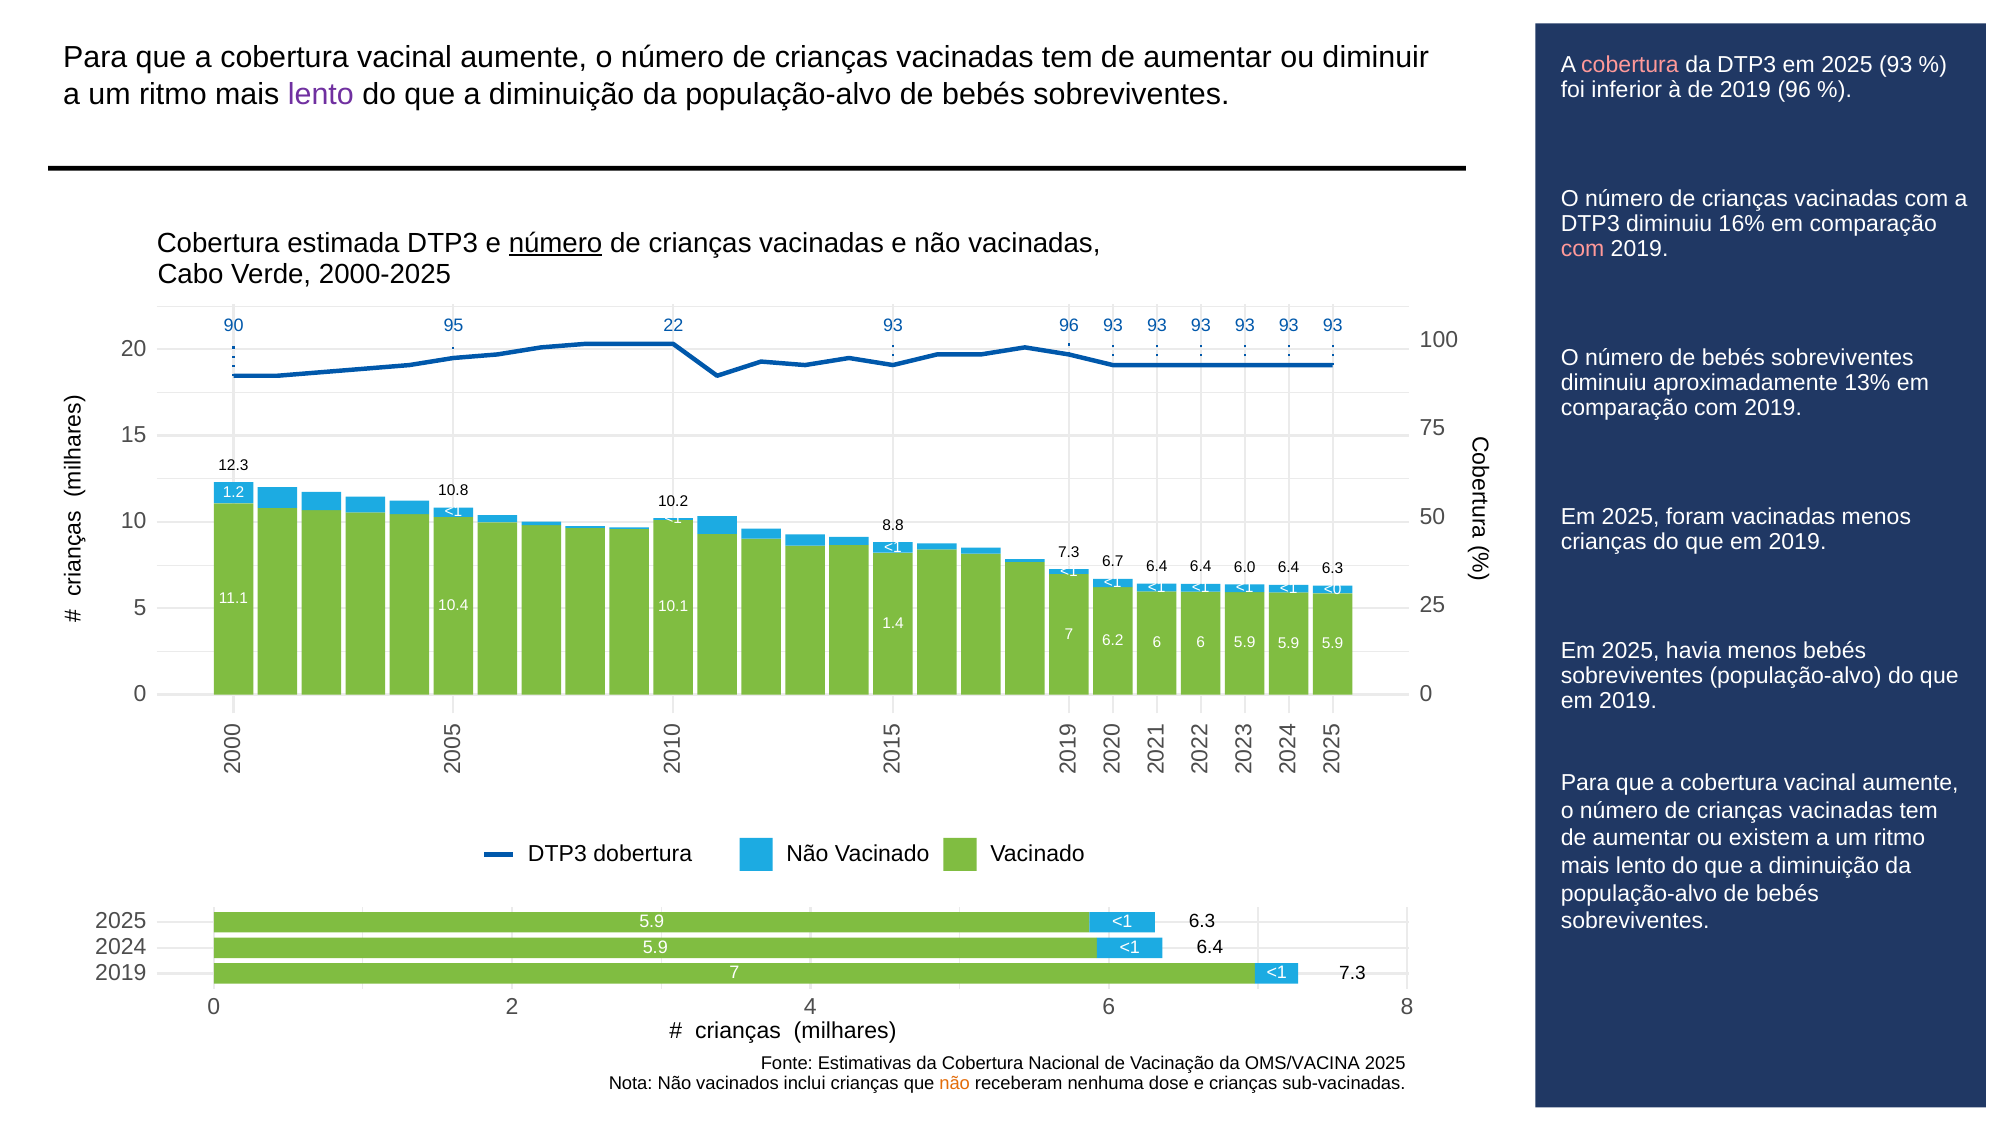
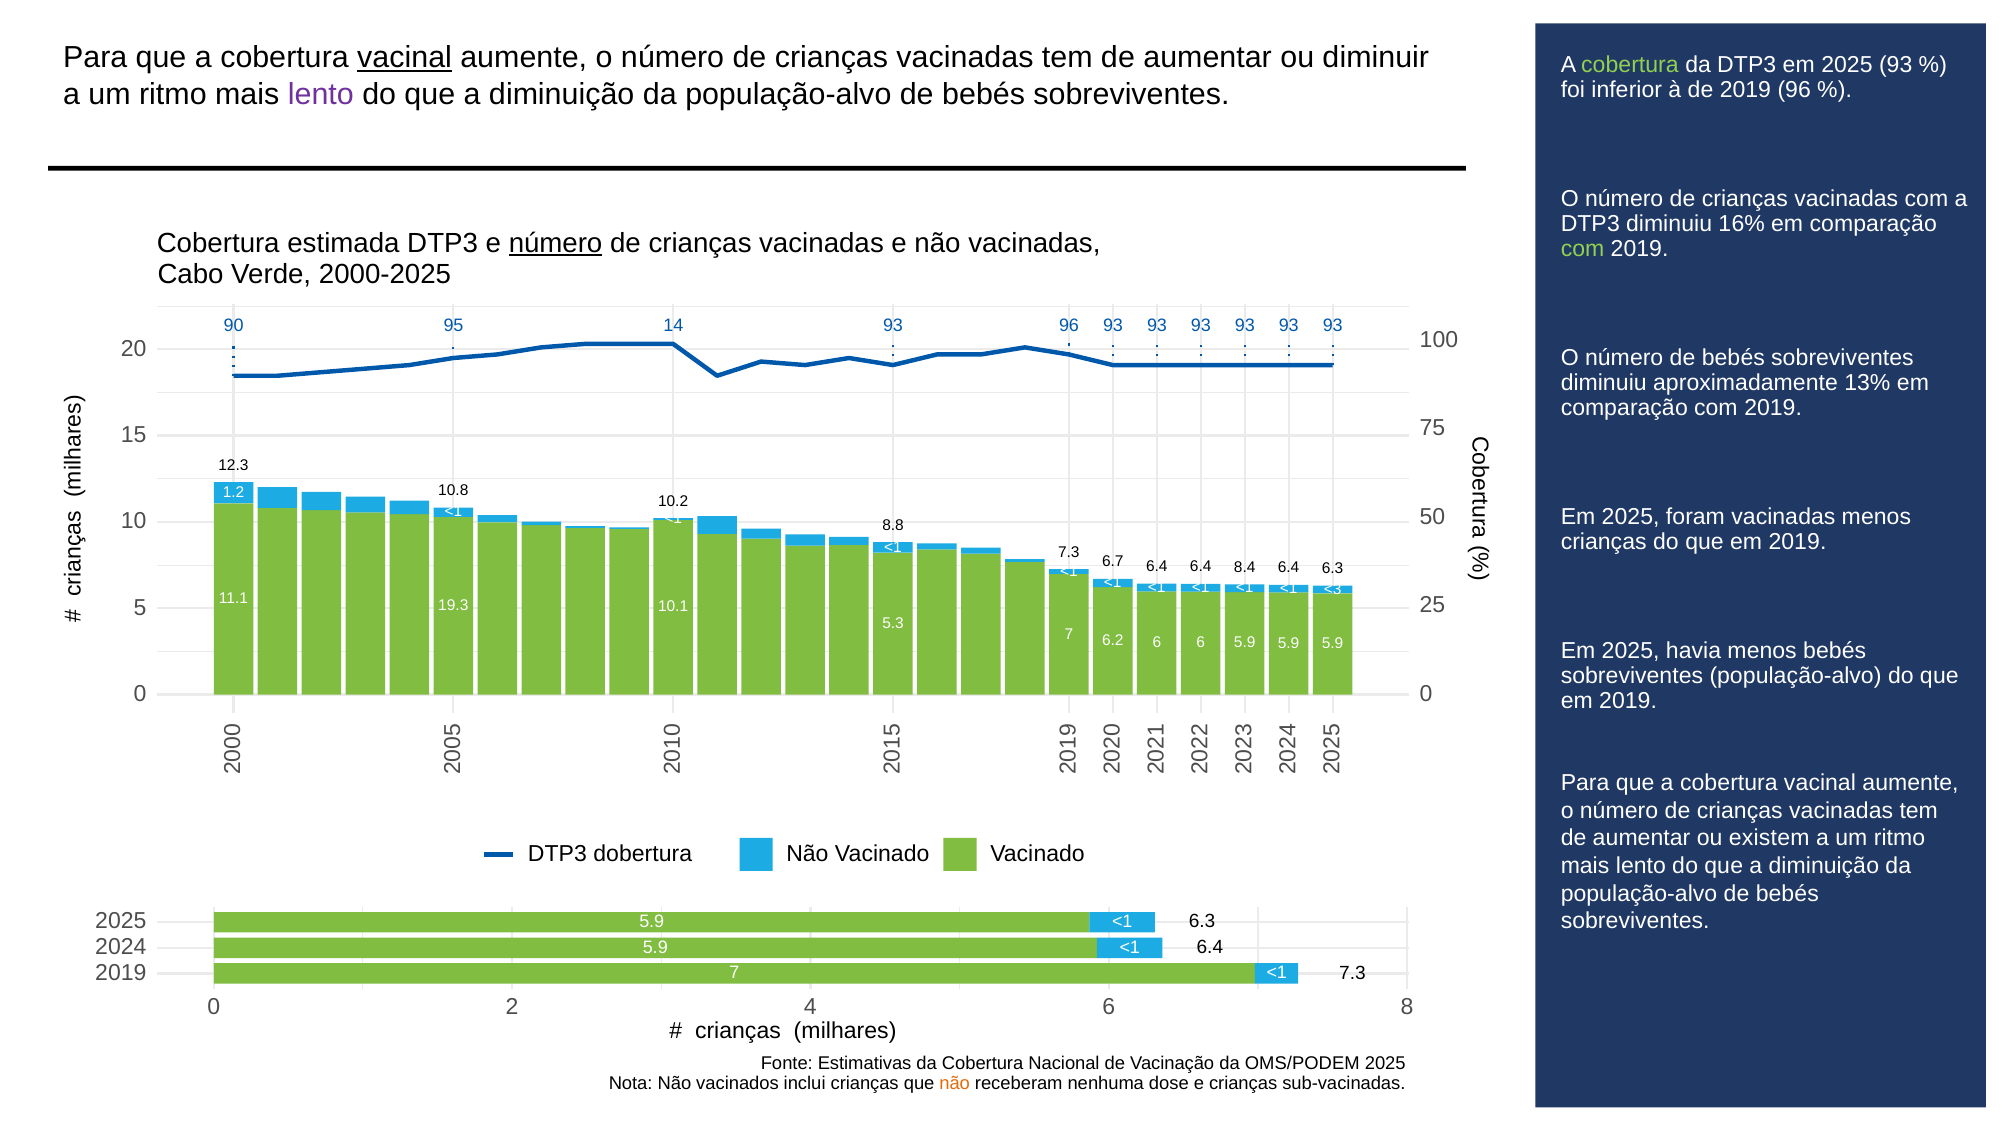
vacinal underline: none -> present (405, 58)
cobertura colour: pink -> light green (1630, 65)
com colour: pink -> light green (1583, 249)
22: 22 -> 14 (673, 326)
6.0: 6.0 -> 8.4 (1245, 567)
<0: <0 -> <3 (1333, 589)
10.4: 10.4 -> 19.3 (453, 605)
1.4: 1.4 -> 5.3 (893, 623)
OMS/VACINA: OMS/VACINA -> OMS/PODEM (1302, 1063)
